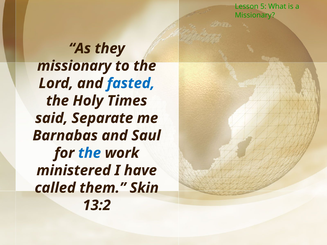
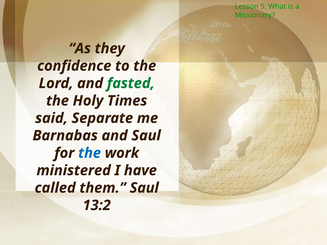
missionary: missionary -> confidence (74, 66)
fasted colour: blue -> green (131, 83)
them Skin: Skin -> Saul (144, 188)
